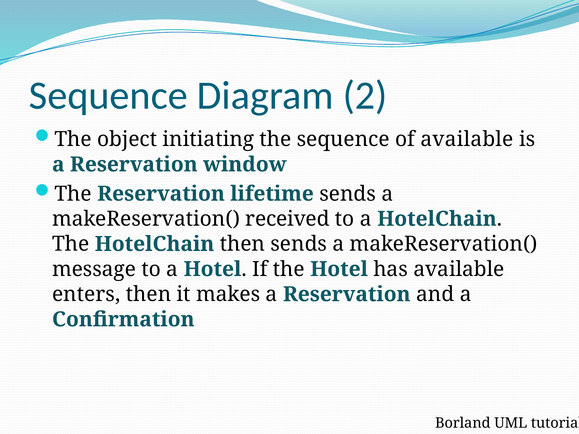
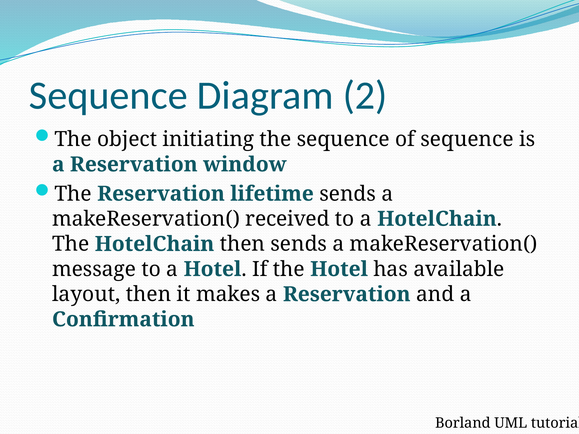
of available: available -> sequence (467, 139)
enters: enters -> layout (86, 294)
